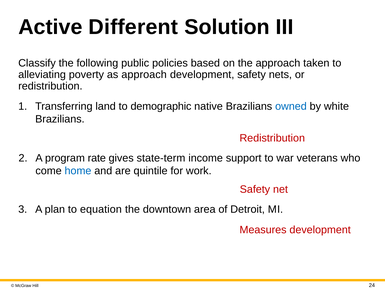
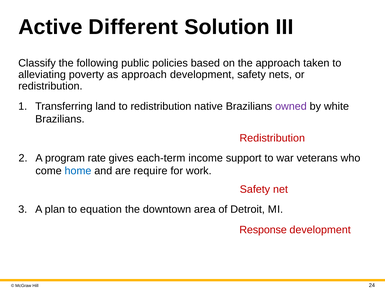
to demographic: demographic -> redistribution (161, 106)
owned colour: blue -> purple (291, 106)
state-term: state-term -> each-term (161, 158)
quintile: quintile -> require (151, 171)
Measures: Measures -> Response (263, 230)
